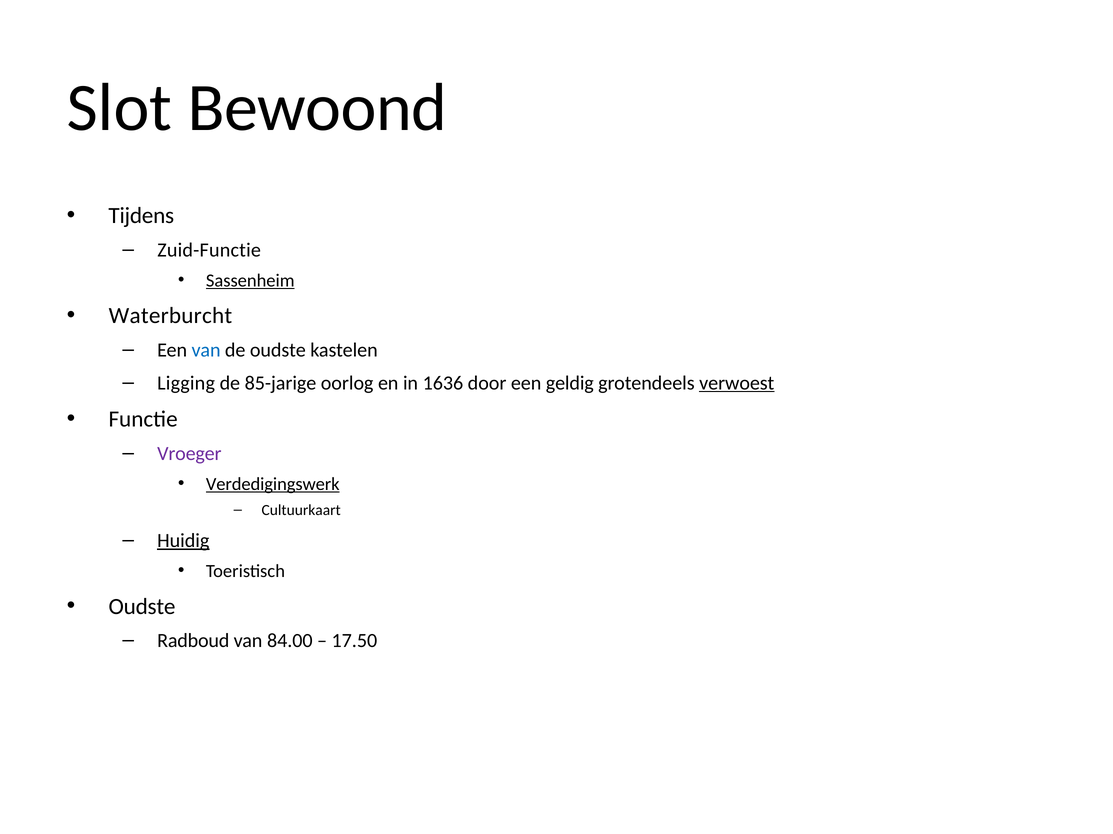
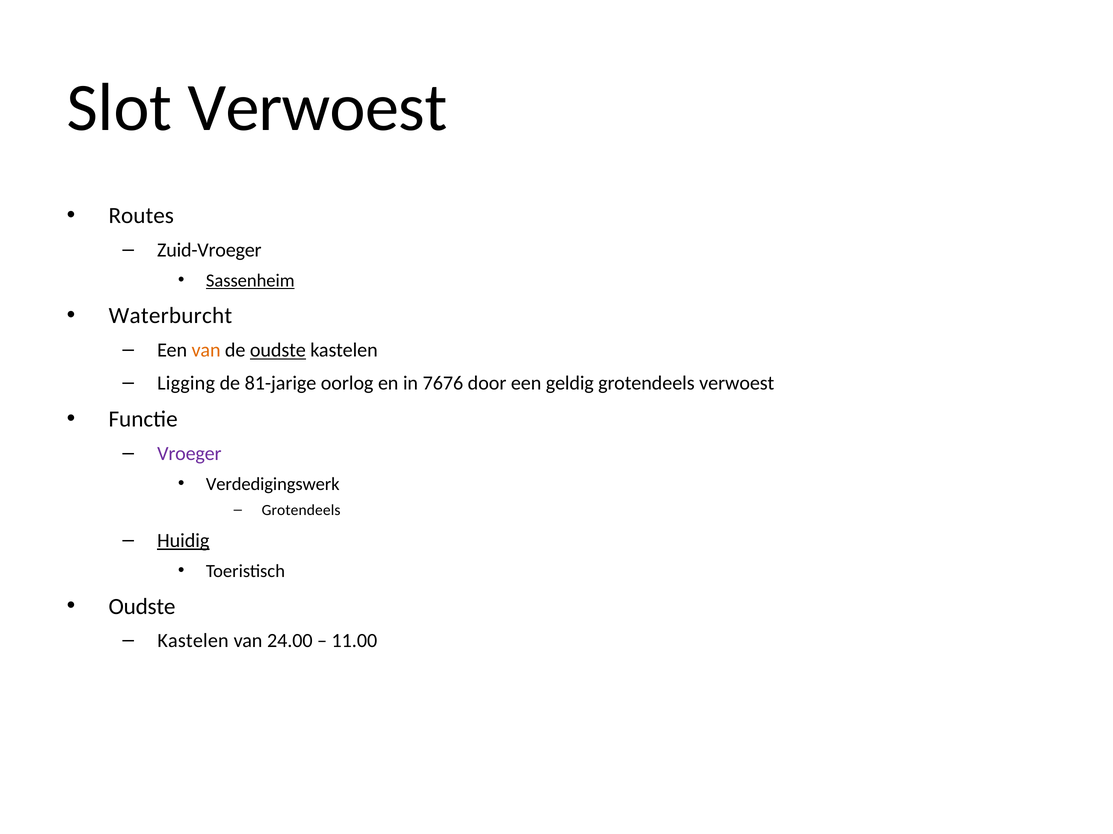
Slot Bewoond: Bewoond -> Verwoest (317, 108)
Tijdens: Tijdens -> Routes (141, 216)
Zuid-Functie: Zuid-Functie -> Zuid-Vroeger (209, 250)
van colour: blue -> orange (206, 351)
oudste underline: none -> present (278, 351)
85-jarige: 85-jarige -> 81-jarige (281, 383)
1636: 1636 -> 7676 (443, 383)
verwoest underline: present -> none (737, 383)
Verdedigingswerk underline: present -> none (273, 484)
Cultuurkaart: Cultuurkaart -> Grotendeels (301, 511)
Radboud: Radboud -> Kastelen (193, 641)
84.00: 84.00 -> 24.00 (290, 641)
17.50: 17.50 -> 11.00 (354, 641)
